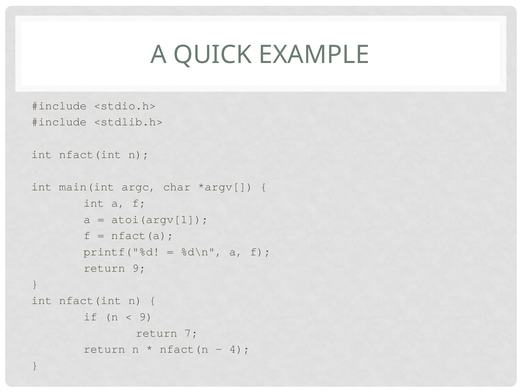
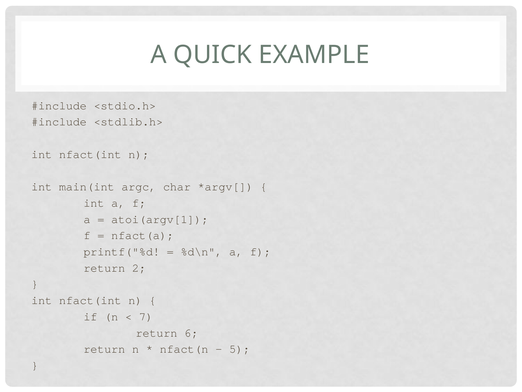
return 9: 9 -> 2 (139, 268)
9: 9 -> 7 (146, 316)
7: 7 -> 6 (191, 332)
4: 4 -> 5 (240, 349)
